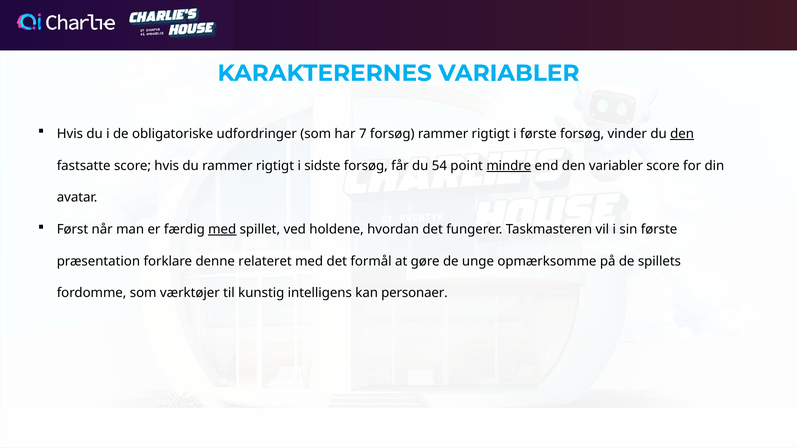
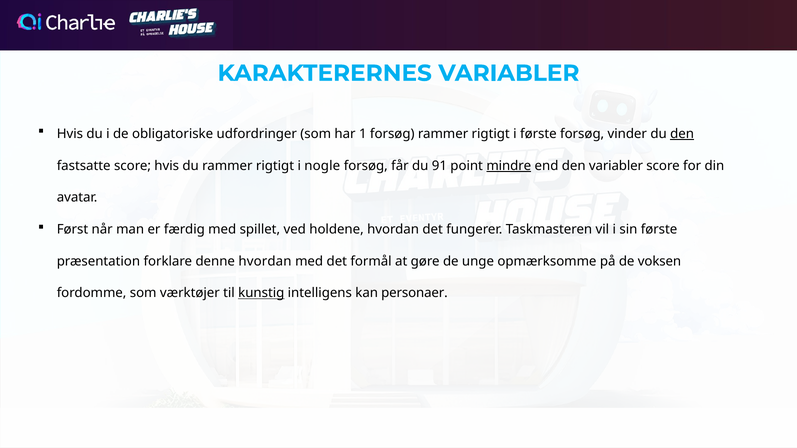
7: 7 -> 1 (363, 134)
sidste: sidste -> nogle (322, 166)
54: 54 -> 91 (439, 166)
med underline: present -> none (222, 229)
denne relateret: relateret -> hvordan (265, 261)
spillets: spillets -> voksen (659, 261)
kunstig underline: none -> present (261, 293)
